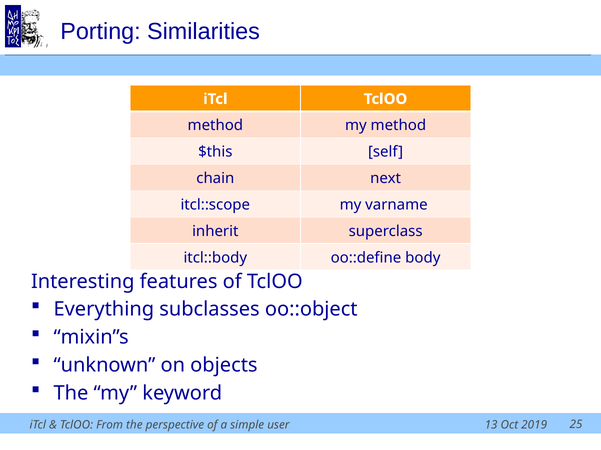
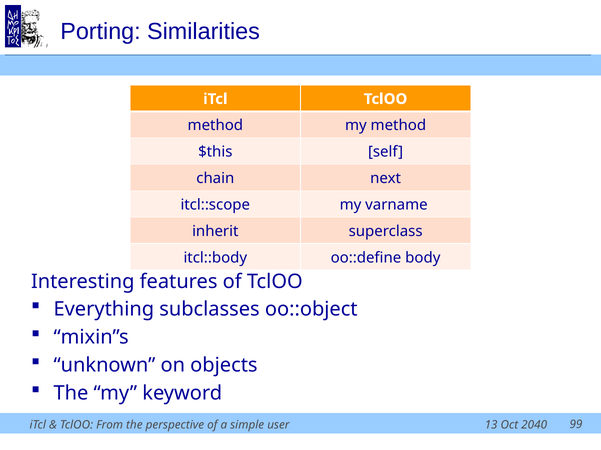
2019: 2019 -> 2040 (534, 425)
25: 25 -> 99 (576, 425)
